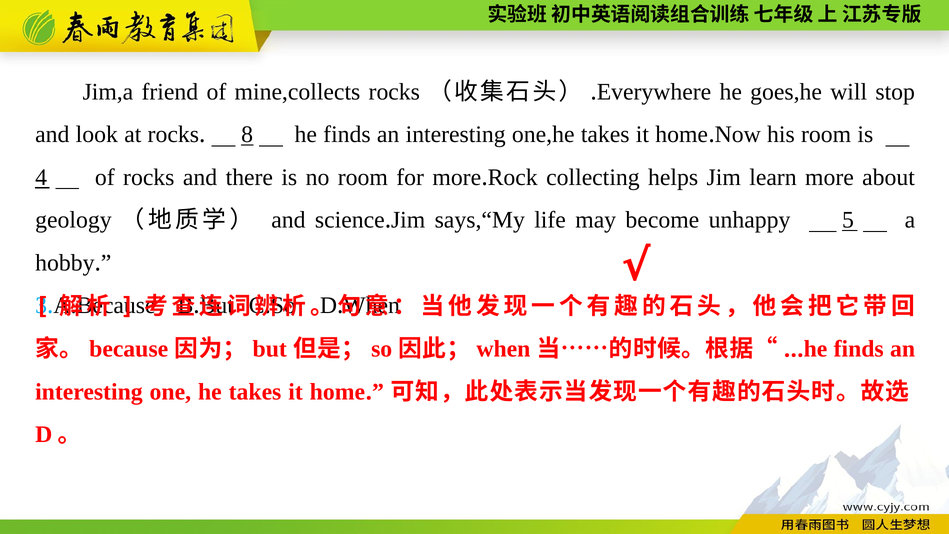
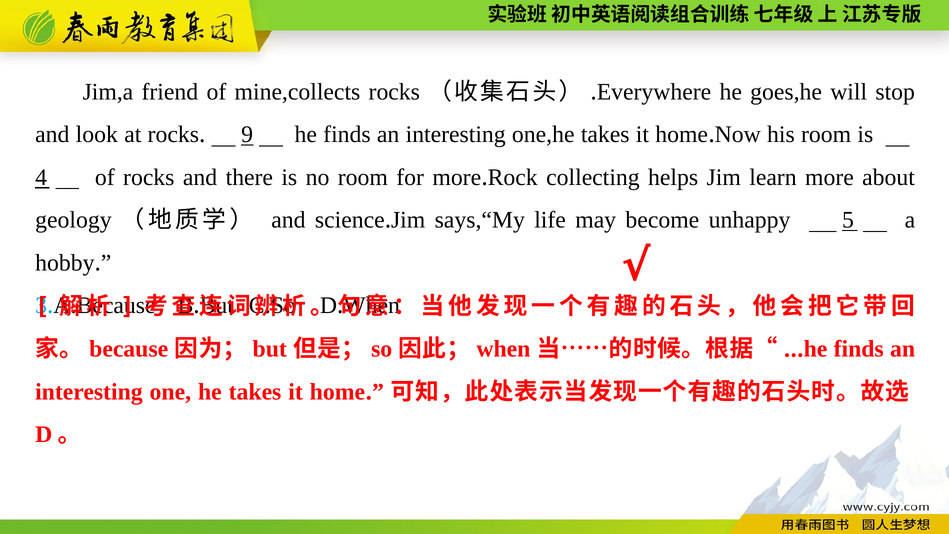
8: 8 -> 9 (247, 135)
